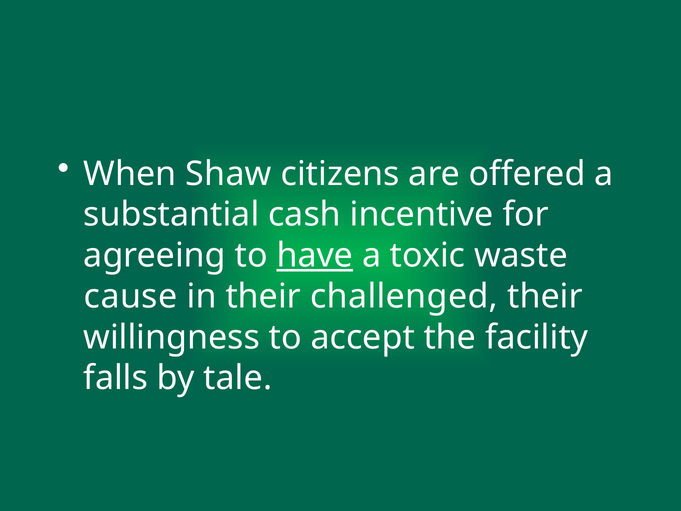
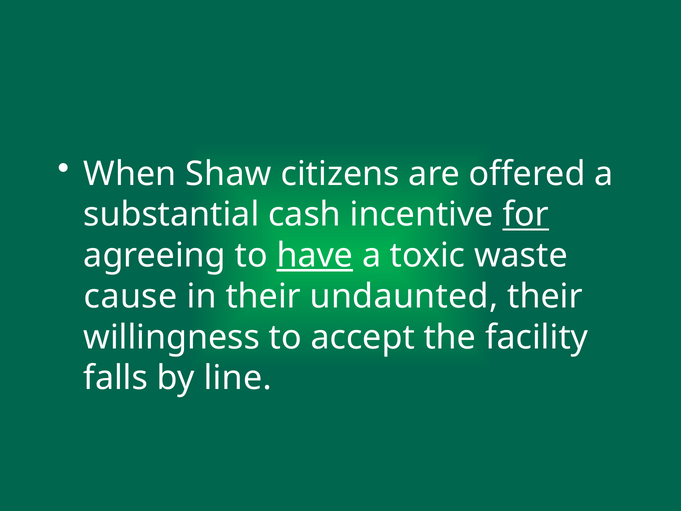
for underline: none -> present (526, 215)
challenged: challenged -> undaunted (404, 296)
tale: tale -> line (238, 378)
